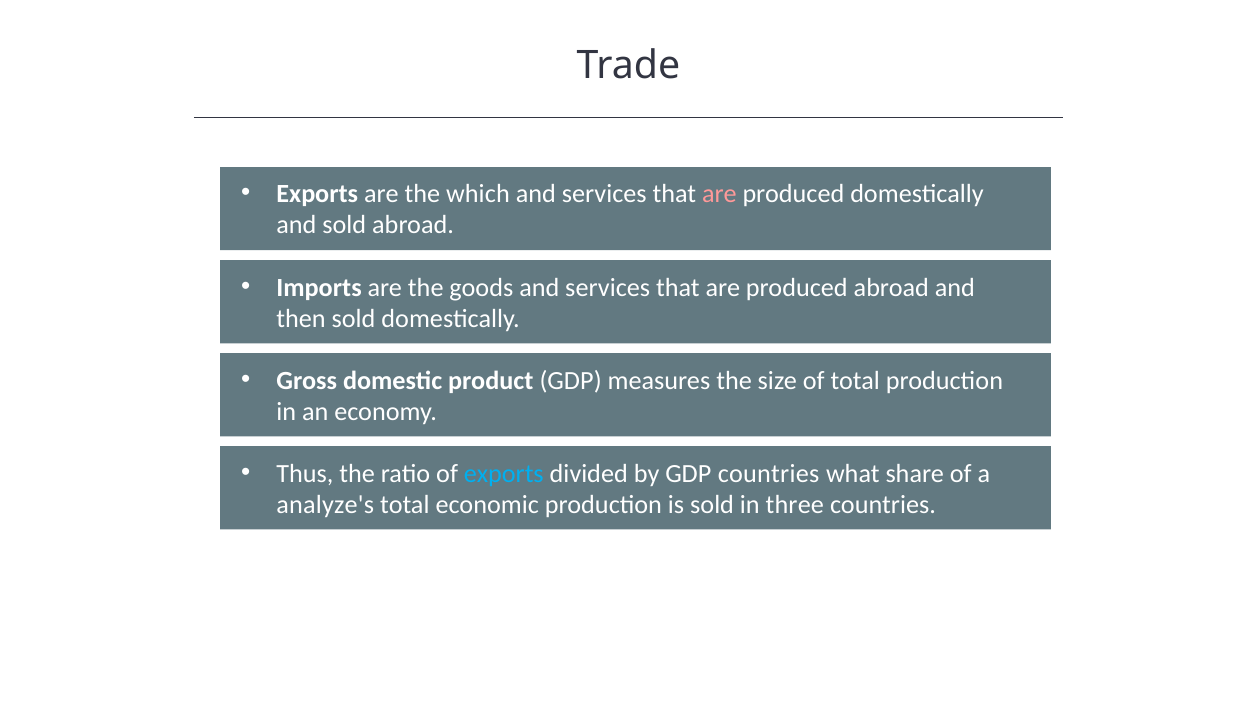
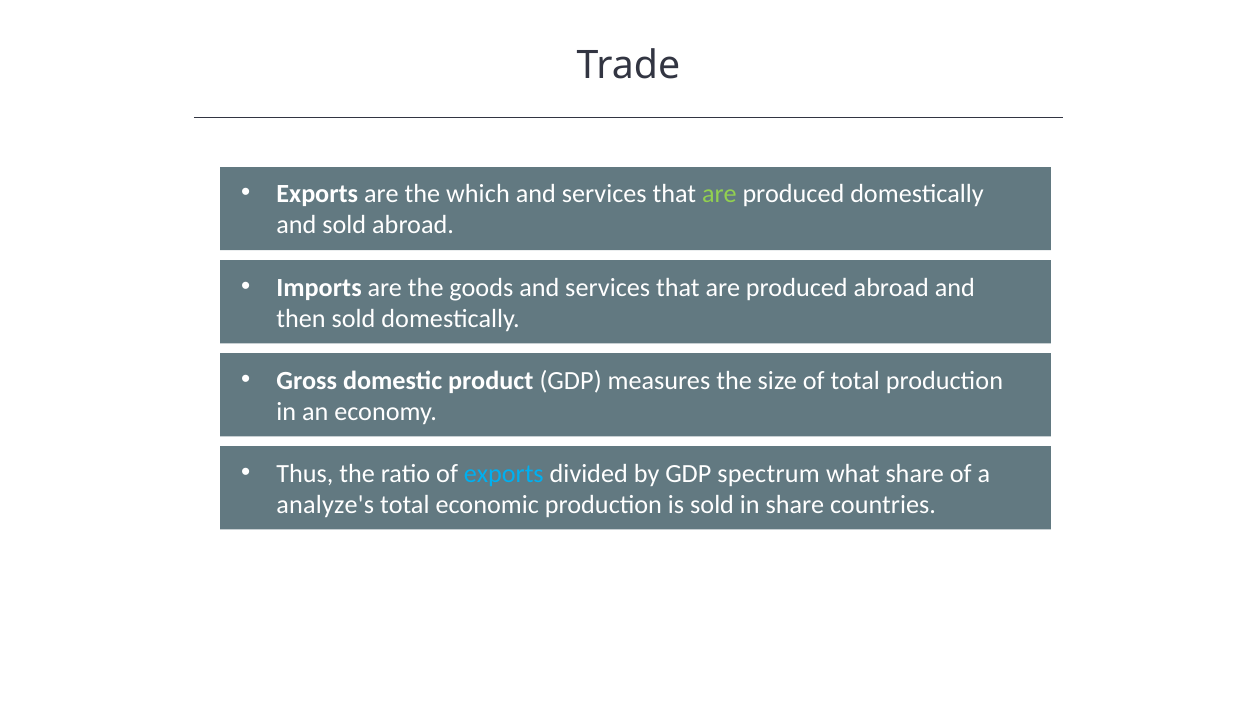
are colour: pink -> light green (719, 194)
GDP countries: countries -> spectrum (769, 474)
in three: three -> share (795, 505)
